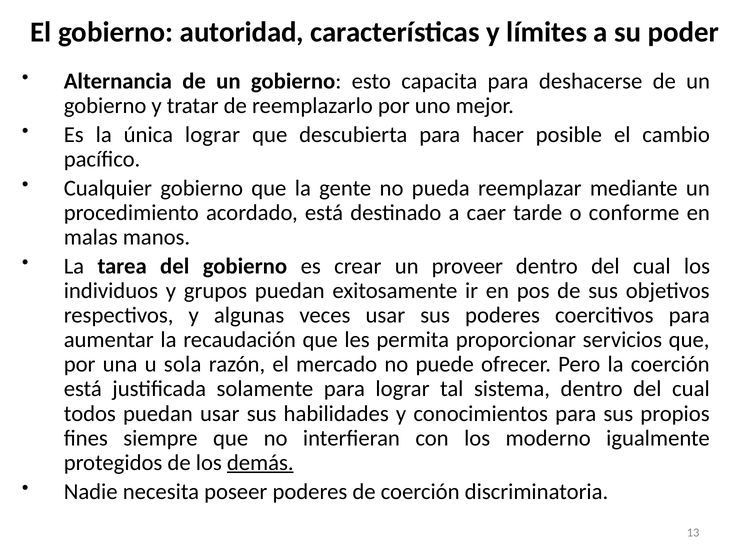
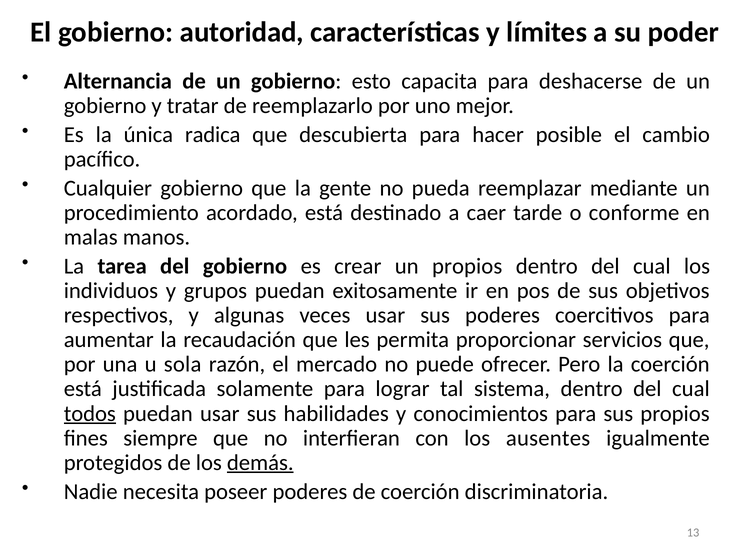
única lograr: lograr -> radica (213, 135)
un proveer: proveer -> propios (467, 266)
todos underline: none -> present (90, 414)
moderno: moderno -> ausentes (548, 438)
